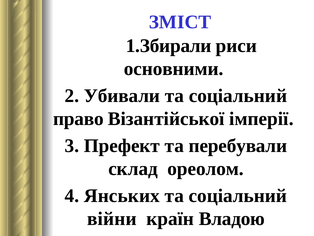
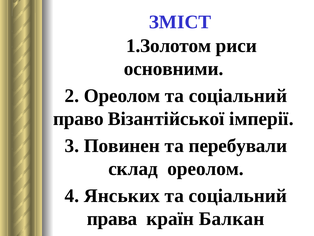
1.Збирали: 1.Збирали -> 1.Золотом (169, 46)
2 Убивали: Убивали -> Ореолом (122, 96)
Префект: Префект -> Повинен (122, 145)
війни: війни -> права (112, 218)
Владою: Владою -> Балкан (232, 218)
